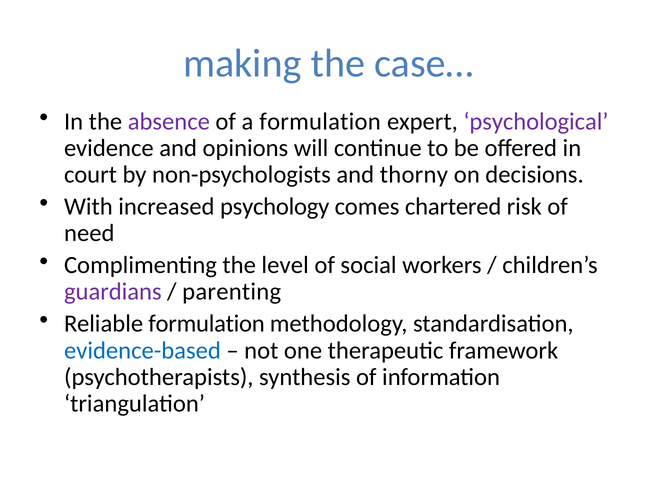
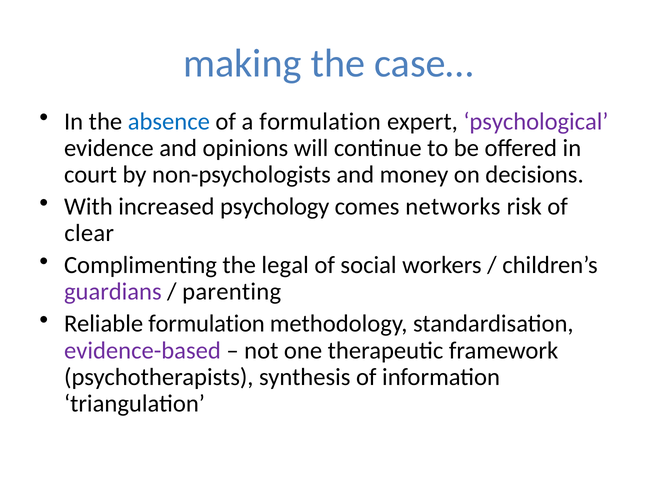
absence colour: purple -> blue (169, 121)
thorny: thorny -> money (414, 175)
chartered: chartered -> networks (453, 207)
need: need -> clear (89, 233)
level: level -> legal (285, 265)
evidence-based colour: blue -> purple (142, 350)
